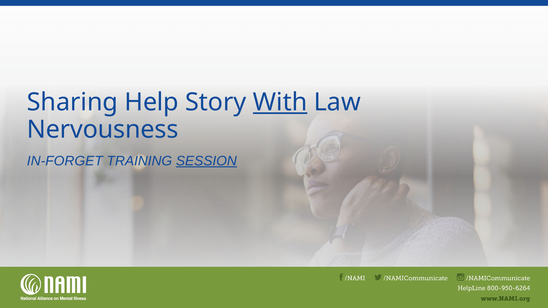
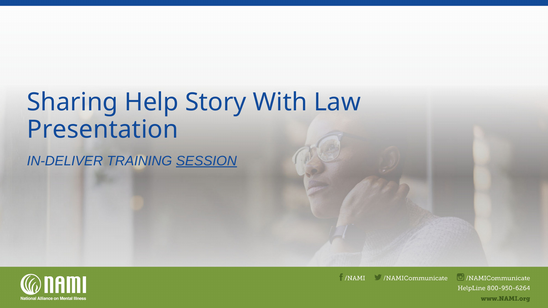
With underline: present -> none (280, 102)
Nervousness: Nervousness -> Presentation (103, 130)
IN-FORGET: IN-FORGET -> IN-DELIVER (65, 161)
